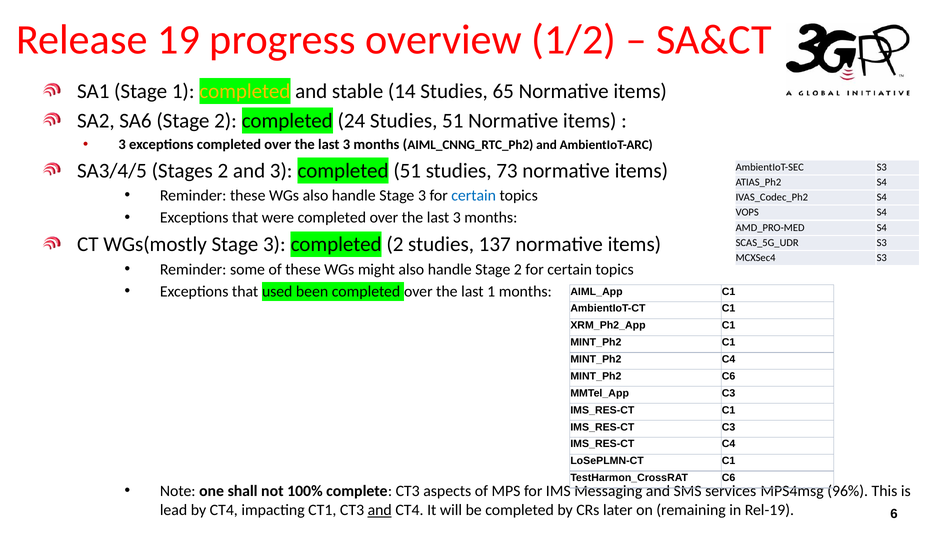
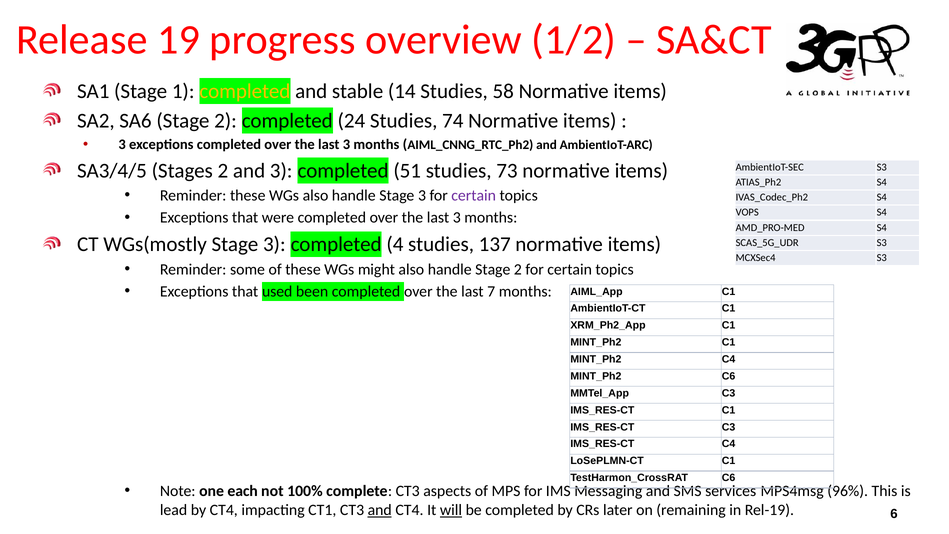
65: 65 -> 58 (503, 91)
Studies 51: 51 -> 74 (453, 121)
certain colour: blue -> purple (474, 195)
completed 2: 2 -> 4 (395, 244)
last 1: 1 -> 7 (491, 291)
shall: shall -> each (243, 491)
will underline: none -> present (451, 510)
